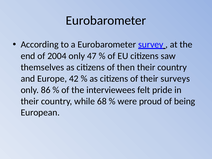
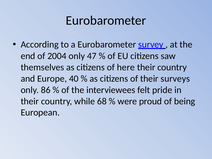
then: then -> here (126, 67)
42: 42 -> 40 (74, 79)
